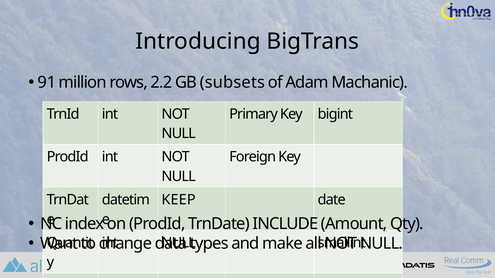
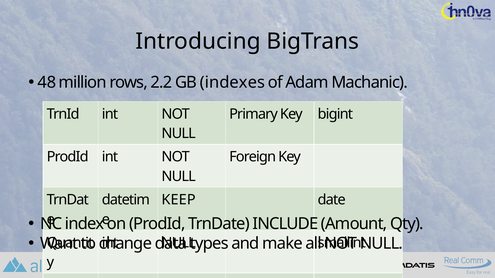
91: 91 -> 48 (47, 83)
subsets: subsets -> indexes (232, 83)
